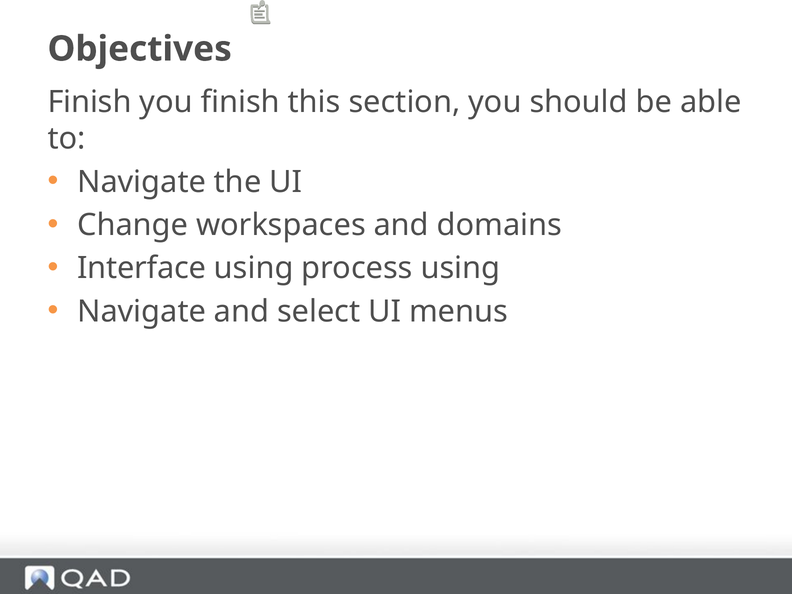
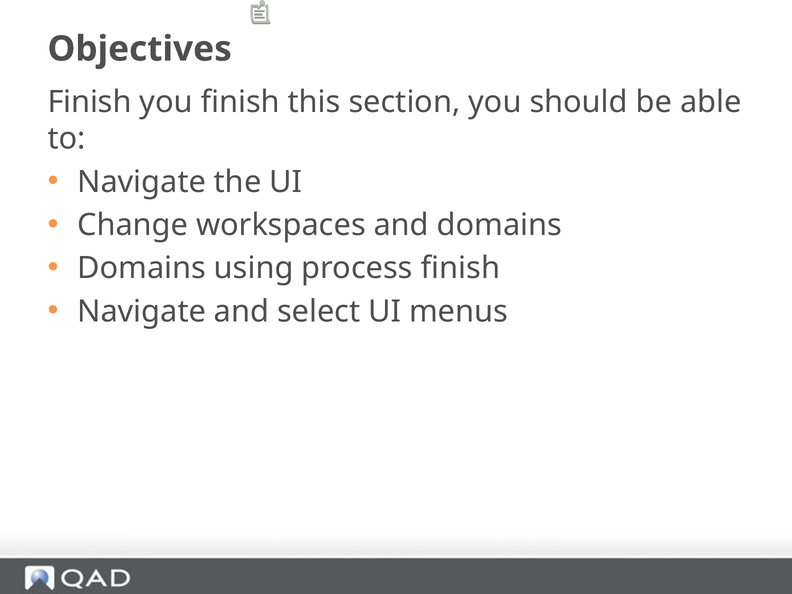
Interface: Interface -> Domains (142, 268)
process using: using -> finish (460, 268)
